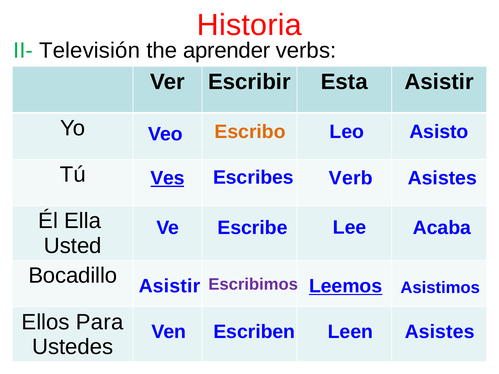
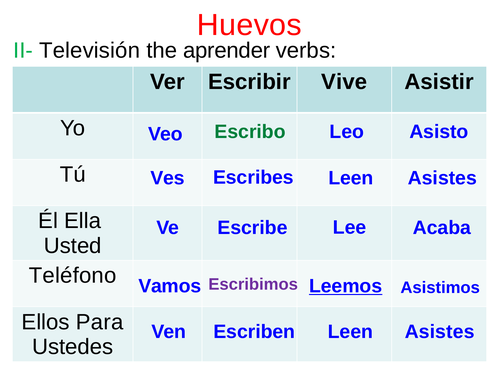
Historia: Historia -> Huevos (249, 25)
Esta: Esta -> Vive (344, 82)
Escribo colour: orange -> green (250, 132)
Ves underline: present -> none (168, 178)
Verb: Verb -> Leen (351, 178)
Bocadillo: Bocadillo -> Teléfono (73, 276)
Asistir: Asistir -> Vamos (170, 286)
